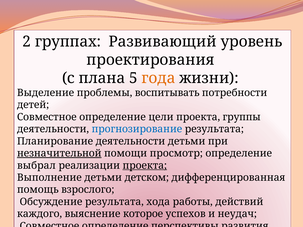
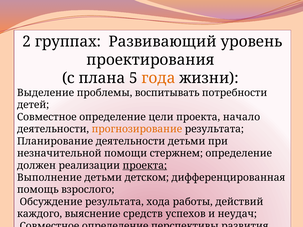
группы: группы -> начало (241, 117)
прогнозирование colour: blue -> orange (137, 129)
незначительной underline: present -> none (59, 153)
просмотр: просмотр -> стержнем (176, 153)
выбрал: выбрал -> должен (36, 166)
которое: которое -> средств (143, 214)
